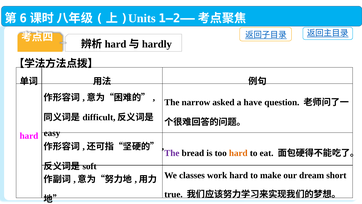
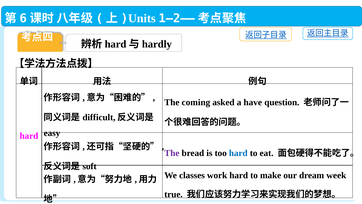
narrow: narrow -> coming (196, 102)
hard colour: orange -> blue (238, 153)
short: short -> week (336, 175)
